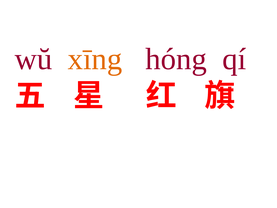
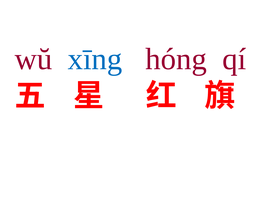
xīng colour: orange -> blue (95, 59)
